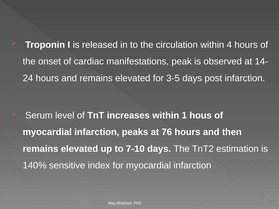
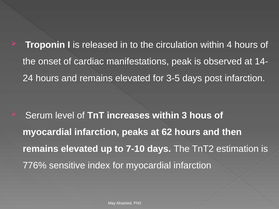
1: 1 -> 3 (184, 115)
76: 76 -> 62 (167, 132)
140%: 140% -> 776% (35, 166)
